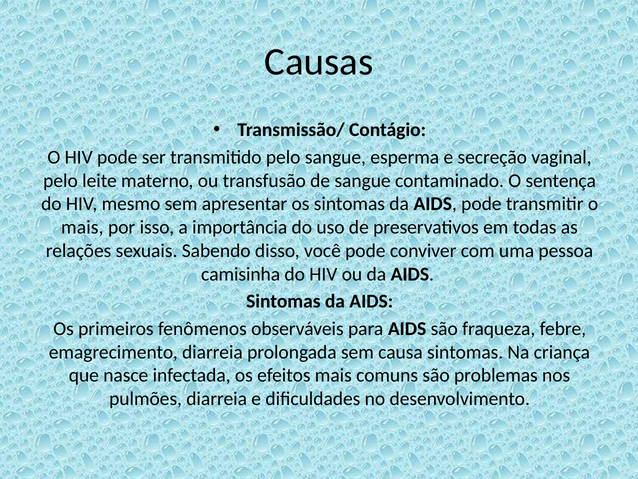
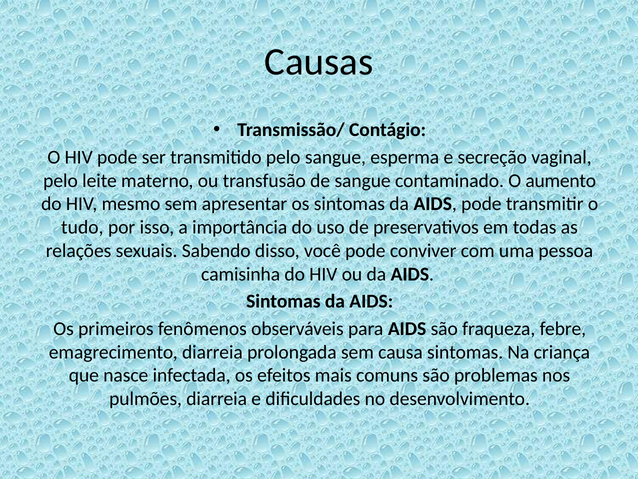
sentença: sentença -> aumento (561, 180)
mais: mais -> tudo (82, 227)
